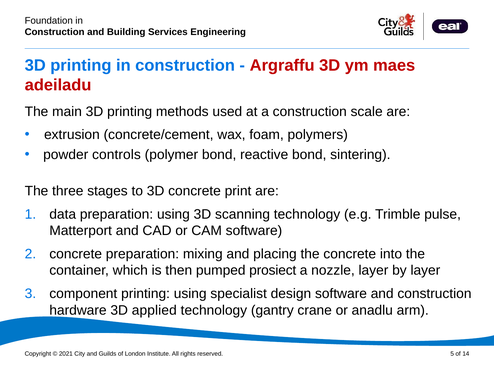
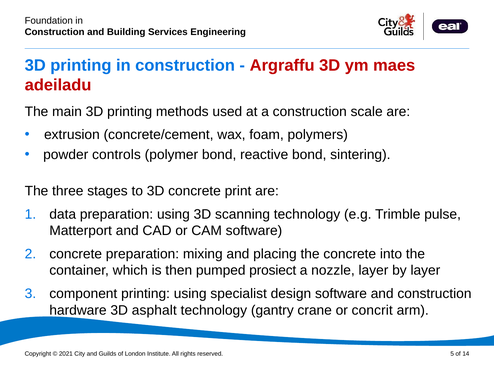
applied: applied -> asphalt (154, 311)
anadlu: anadlu -> concrit (372, 311)
